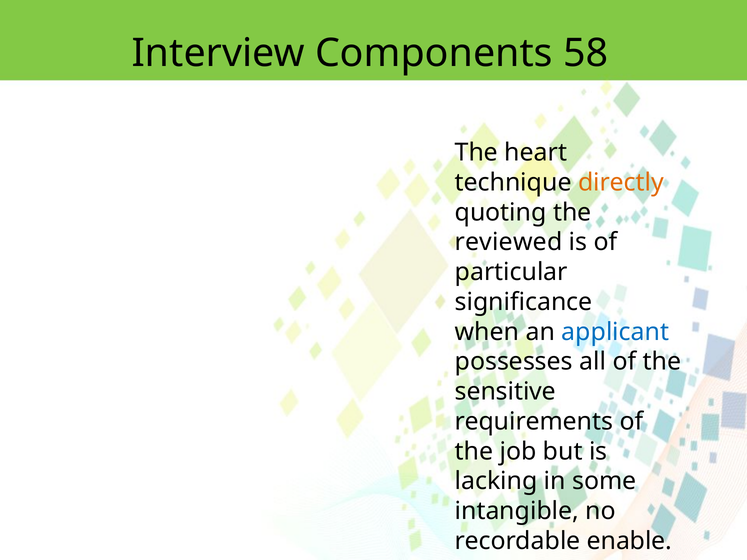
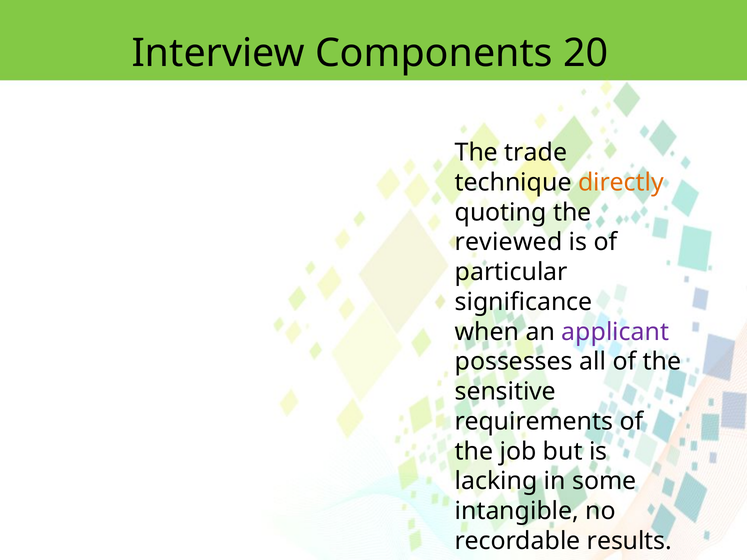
58: 58 -> 20 (586, 53)
heart: heart -> trade (536, 153)
applicant colour: blue -> purple (615, 332)
enable: enable -> results (629, 541)
